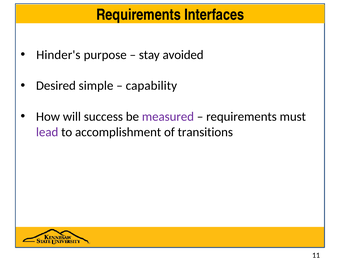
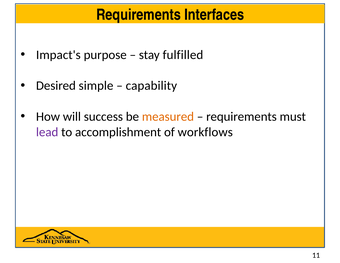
Hinder's: Hinder's -> Impact's (58, 55)
avoided: avoided -> fulfilled (183, 55)
measured colour: purple -> orange (168, 117)
transitions: transitions -> workflows (205, 132)
